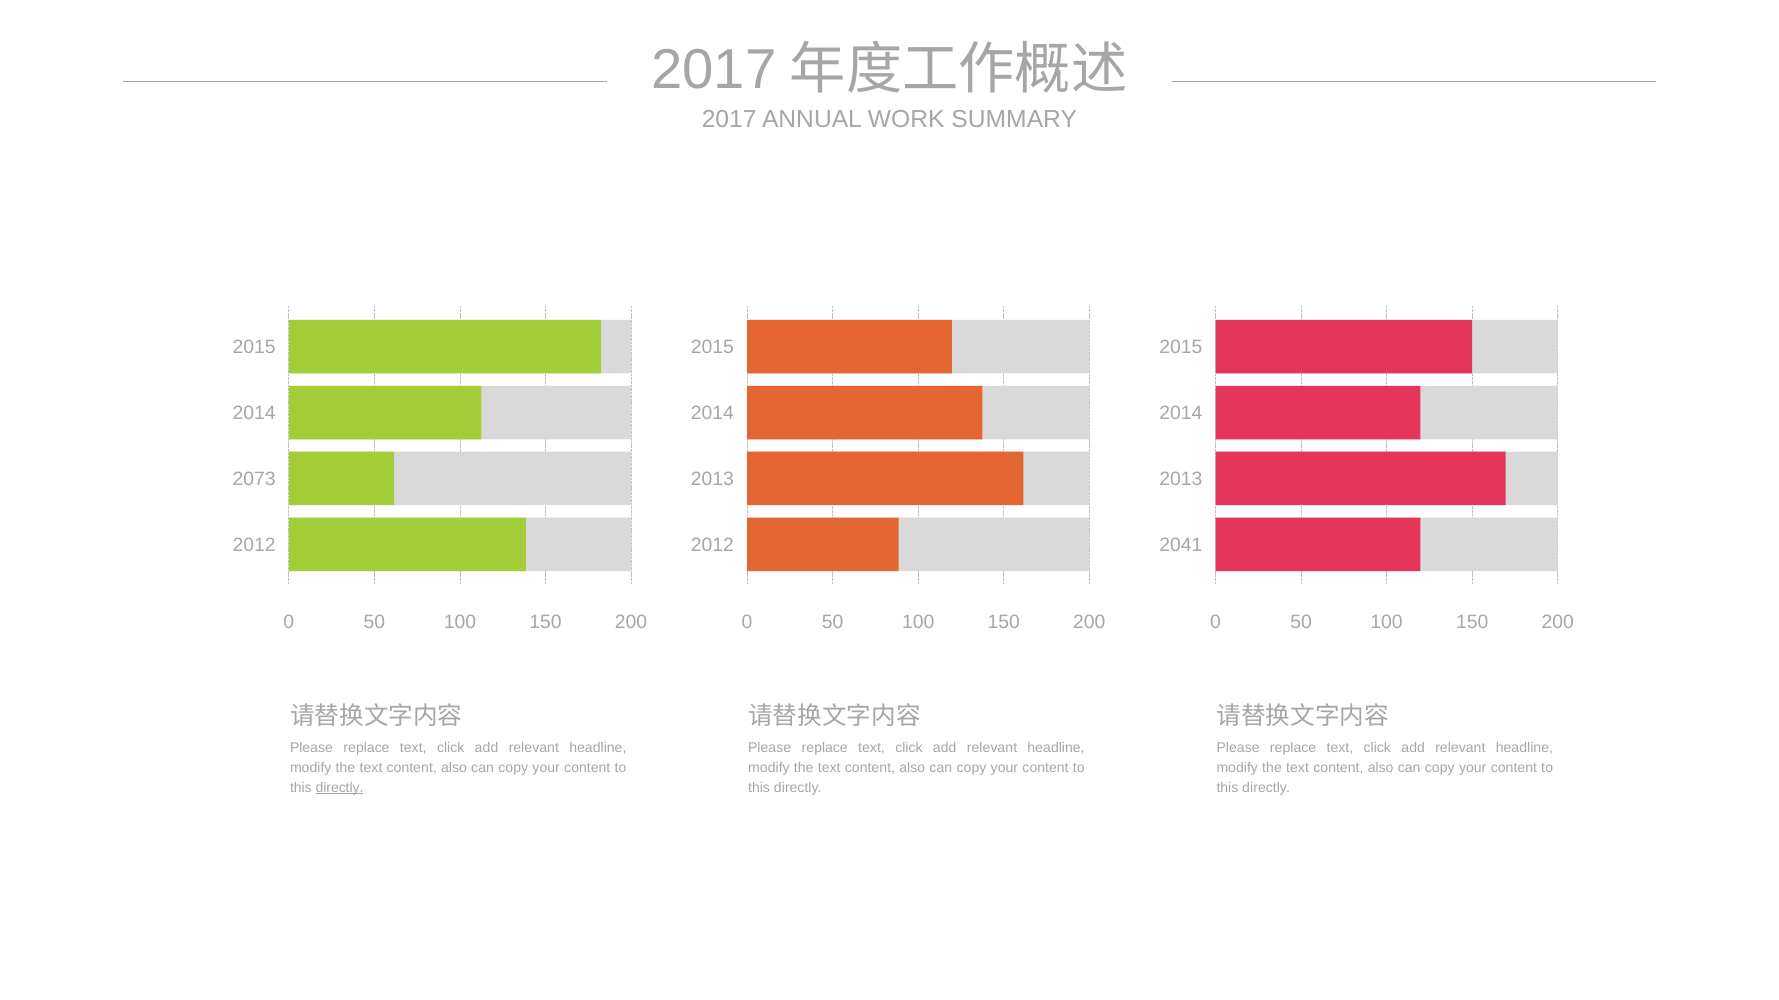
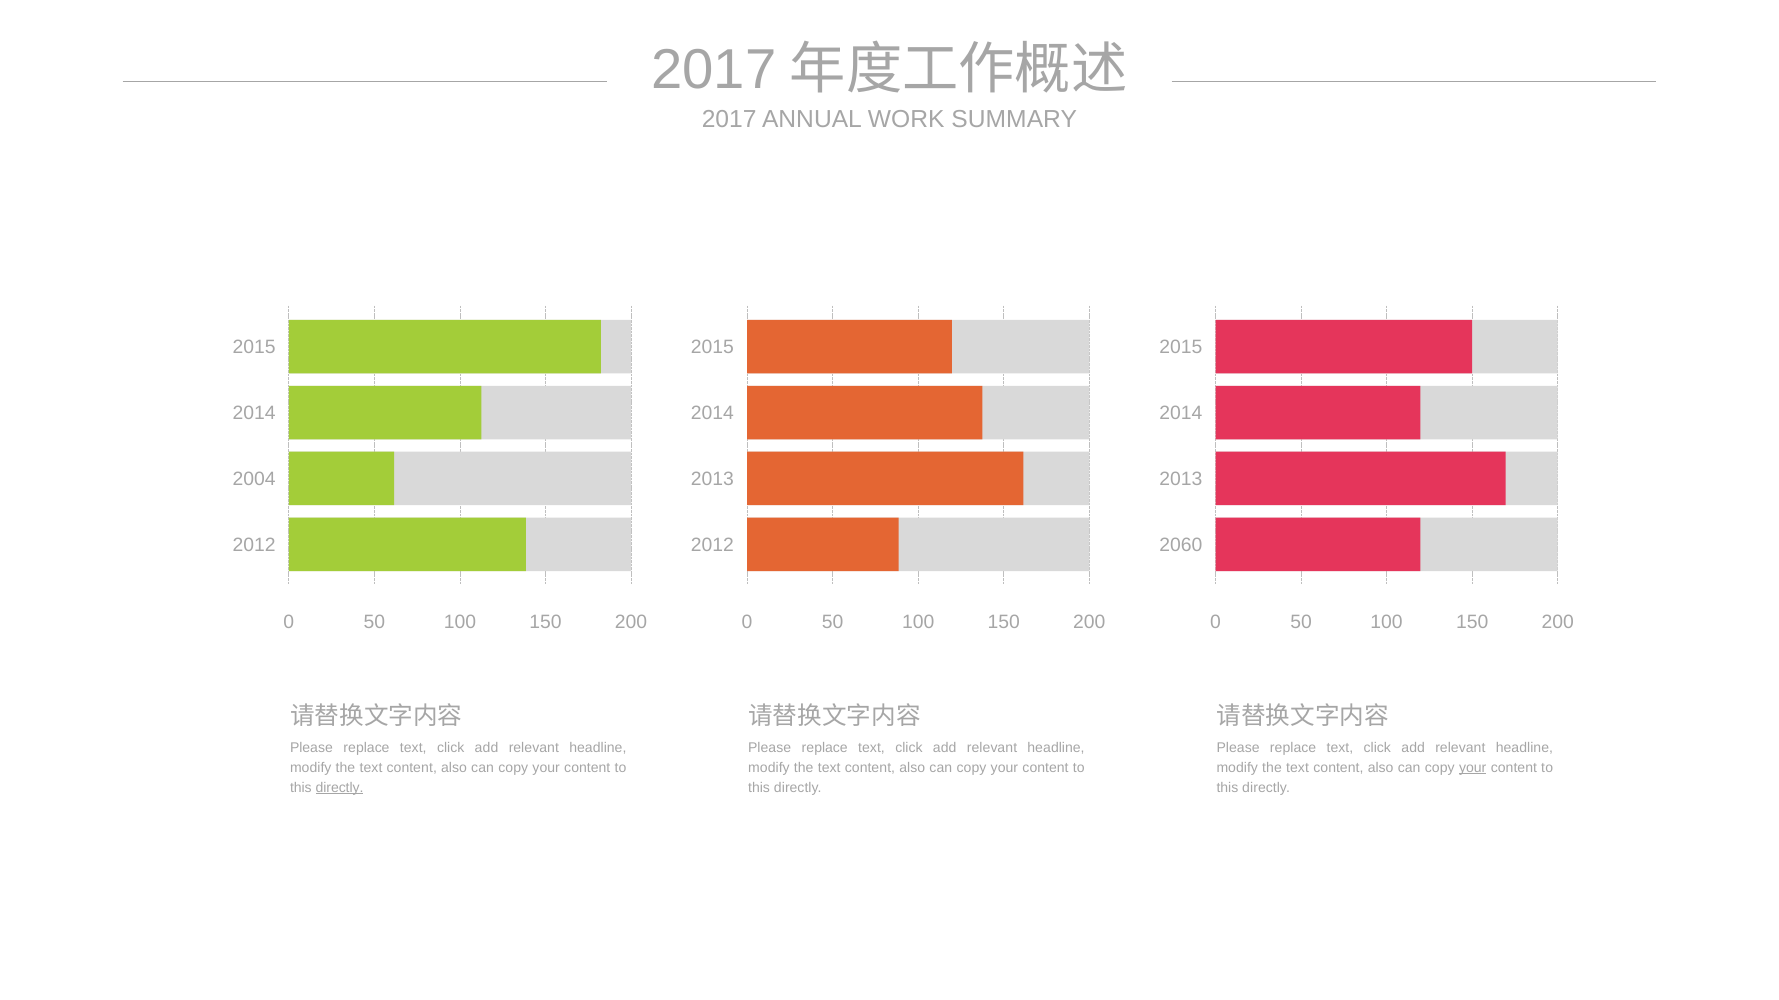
2073: 2073 -> 2004 (254, 479)
2041: 2041 -> 2060 (1181, 545)
your underline: none -> present (1473, 768)
